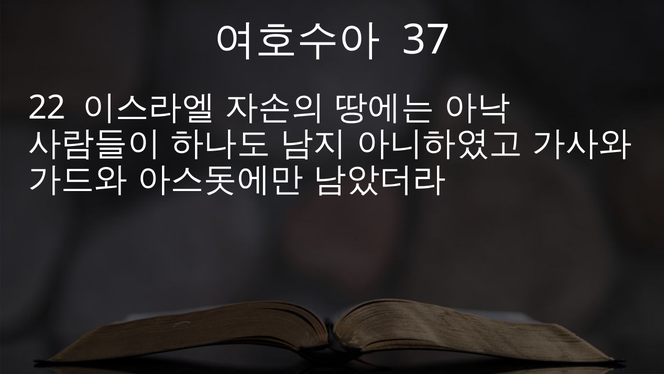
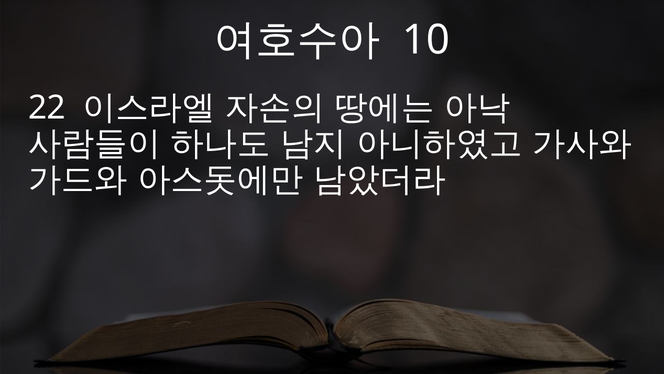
37: 37 -> 10 (426, 40)
